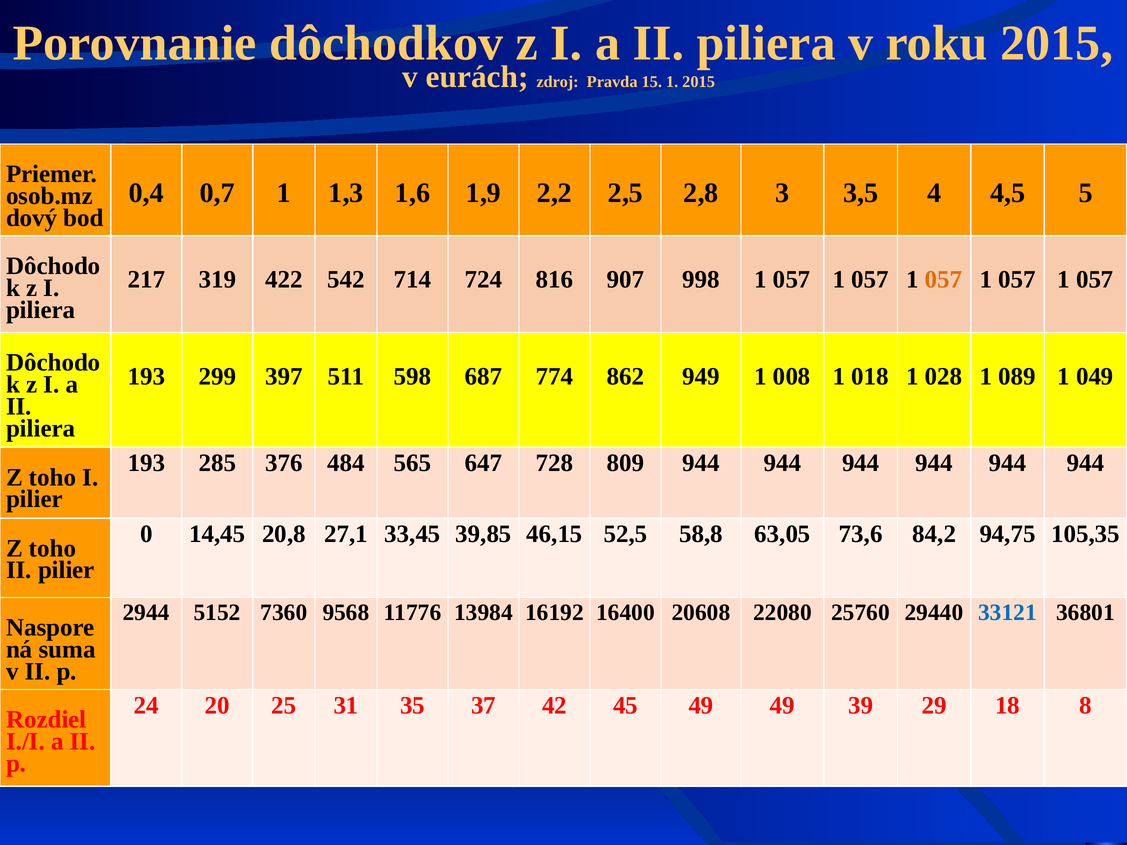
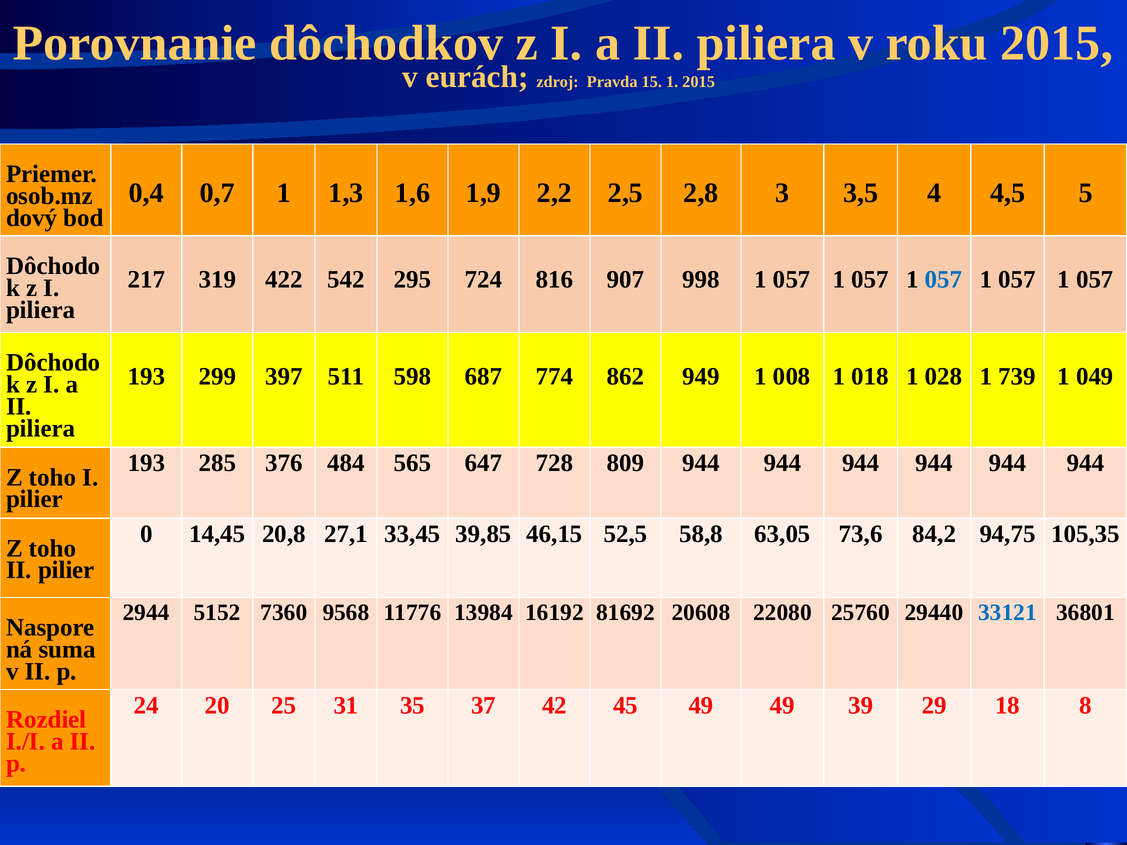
714: 714 -> 295 (413, 280)
057 colour: orange -> blue (943, 280)
089: 089 -> 739 (1017, 376)
16400: 16400 -> 81692 (626, 613)
